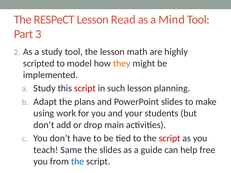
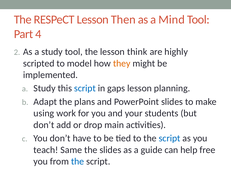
Read: Read -> Then (123, 20)
3: 3 -> 4 (38, 34)
math: math -> think (137, 52)
script colour: red -> blue (85, 88)
such: such -> gaps (116, 88)
script colour: red -> blue (170, 139)
